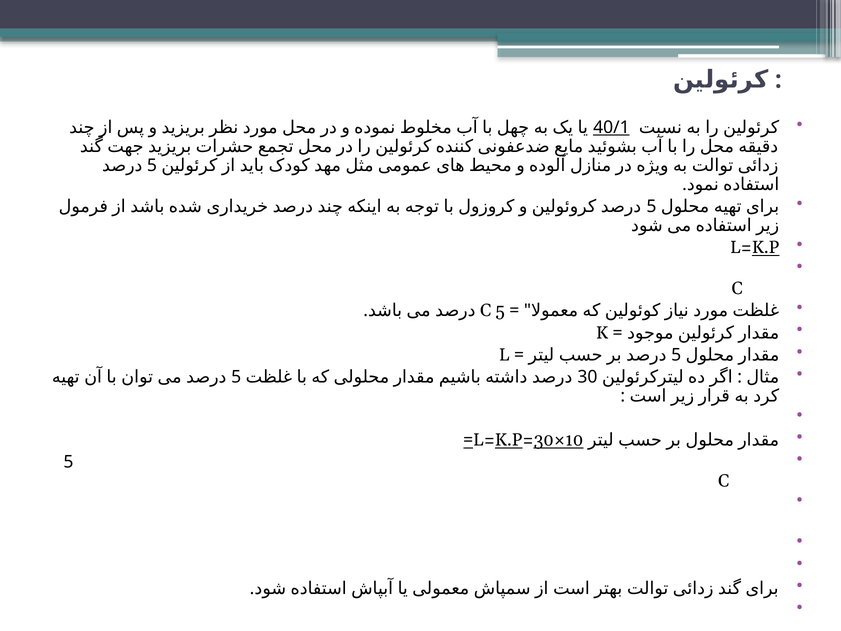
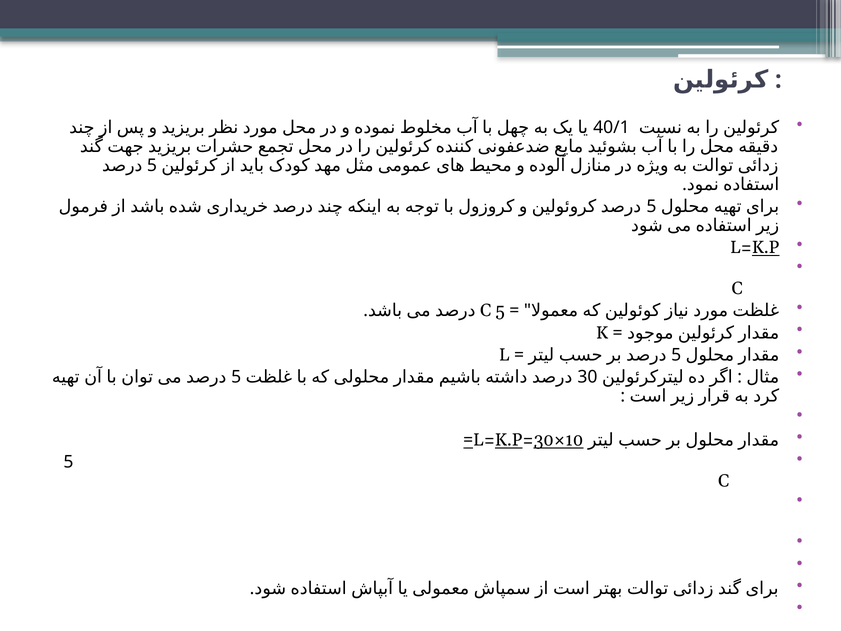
40/1 underline: present -> none (611, 128)
